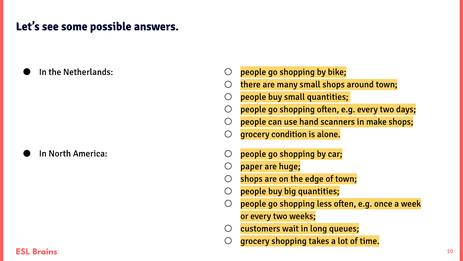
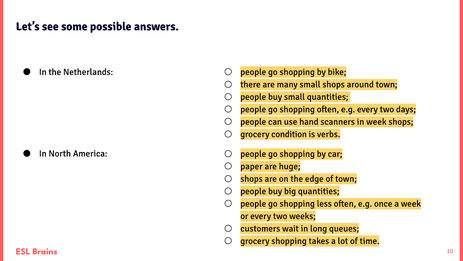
in make: make -> week (376, 121)
alone: alone -> verbs (329, 134)
